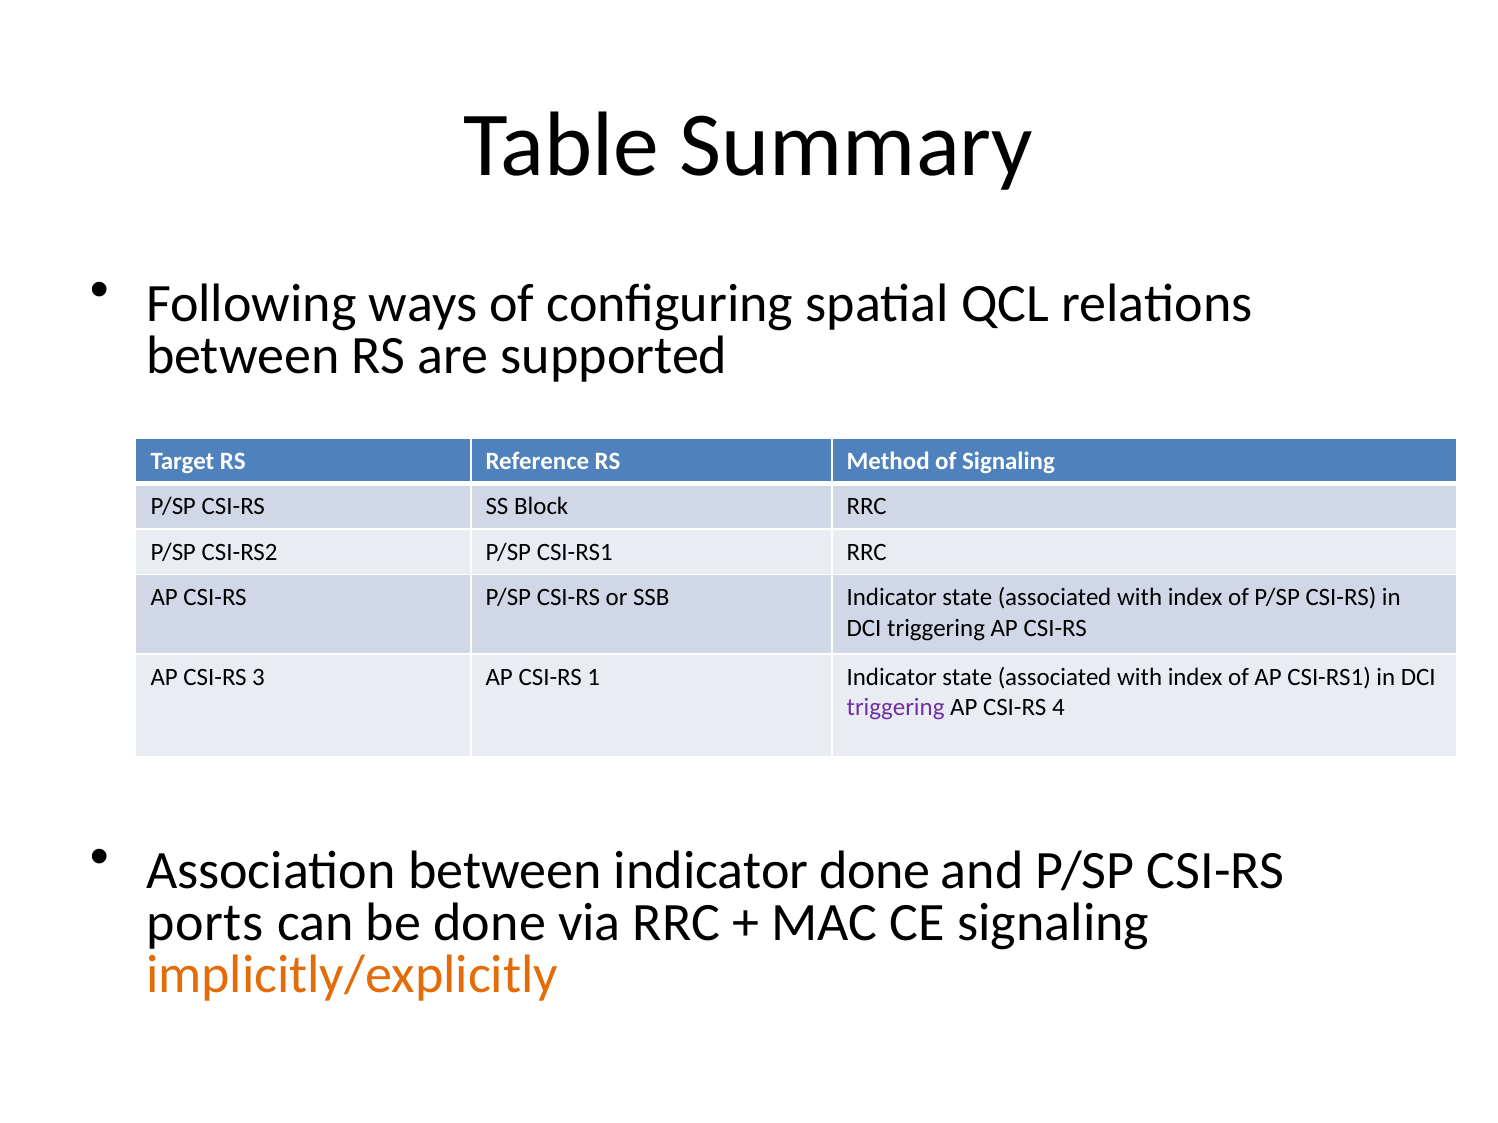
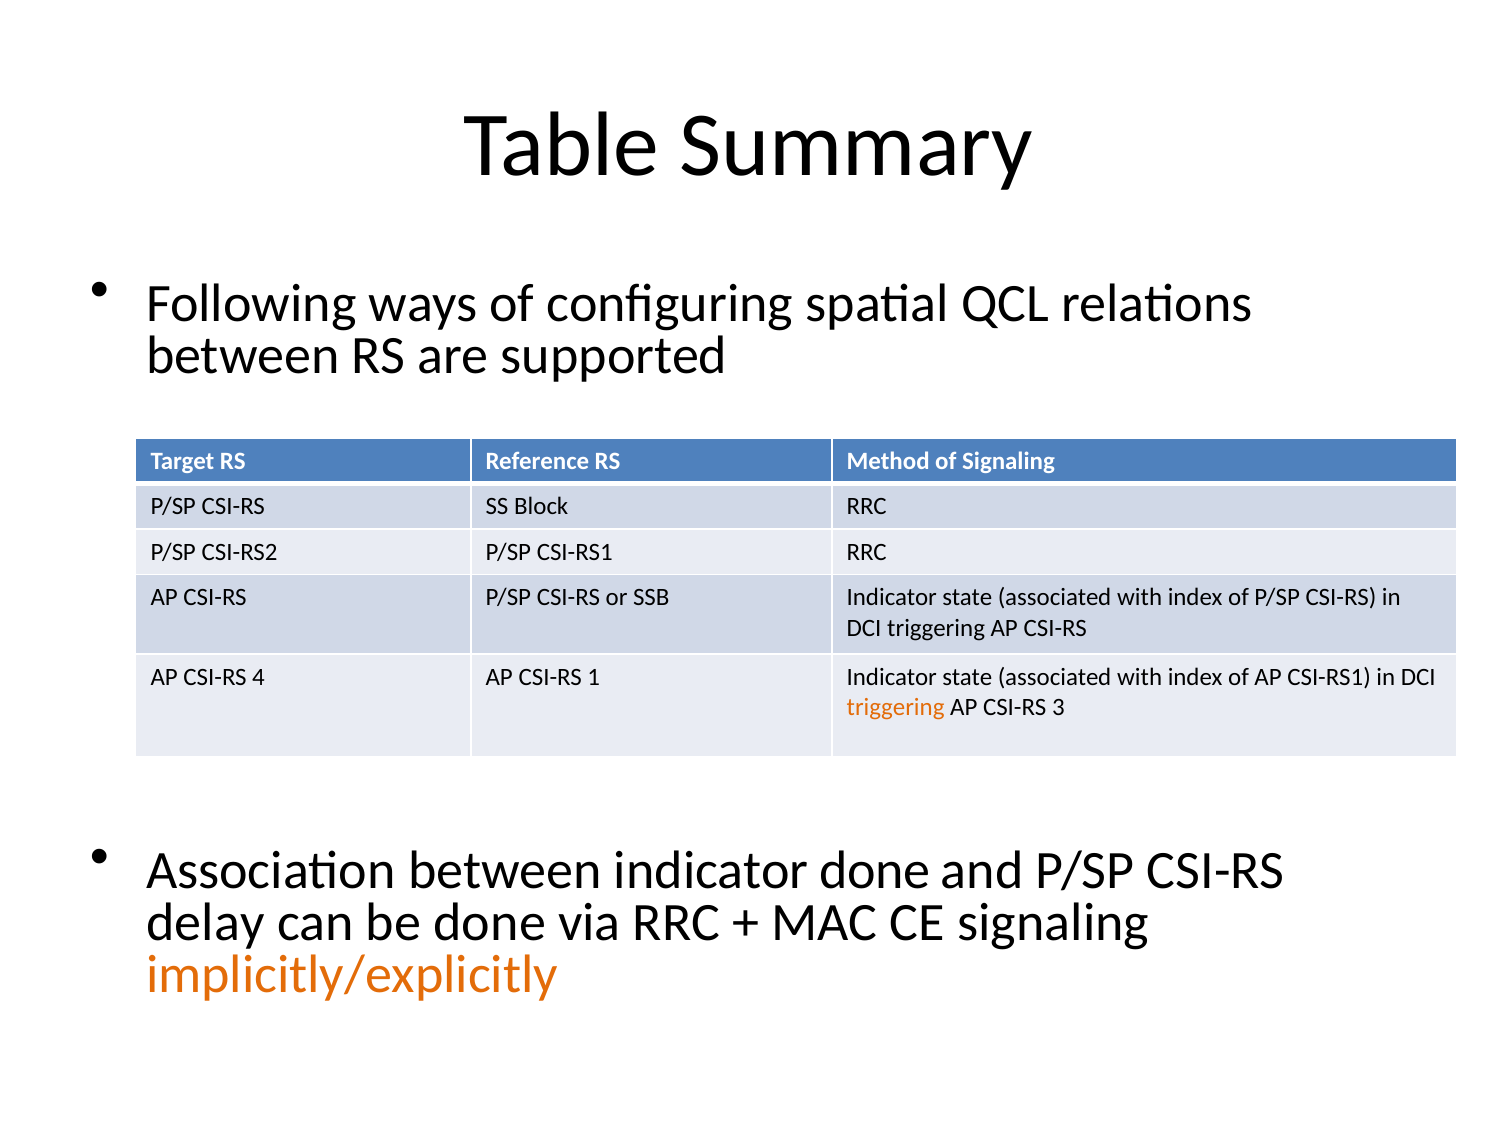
3: 3 -> 4 (259, 677)
triggering colour: purple -> orange (896, 708)
4: 4 -> 3 (1058, 708)
ports: ports -> delay (205, 923)
